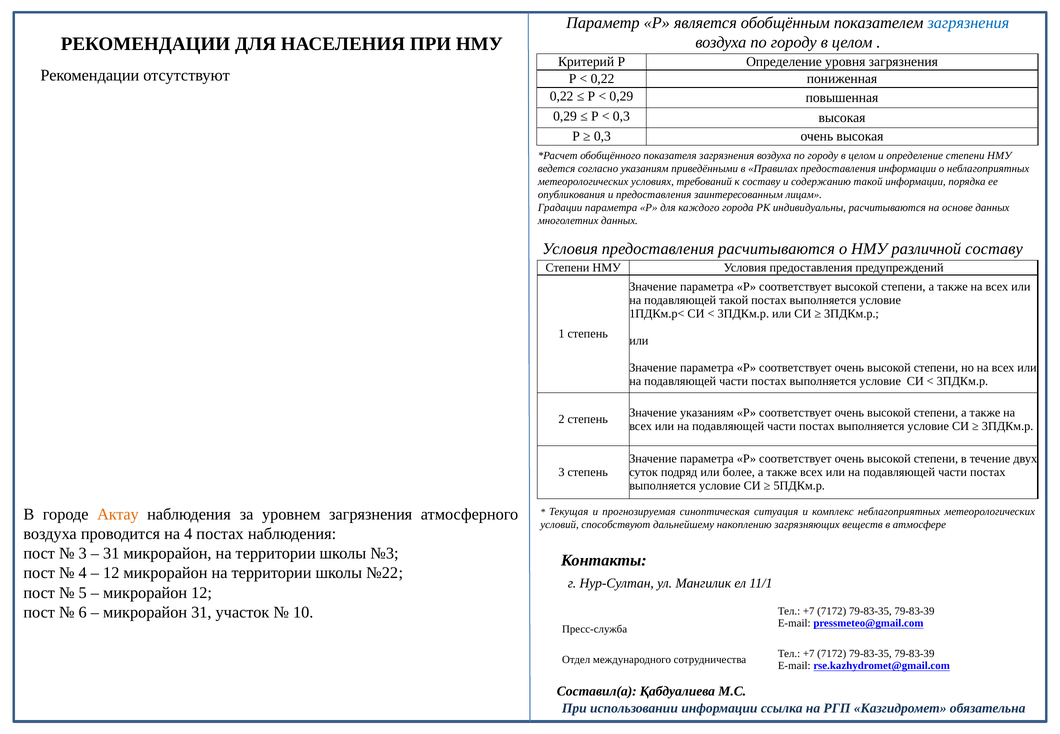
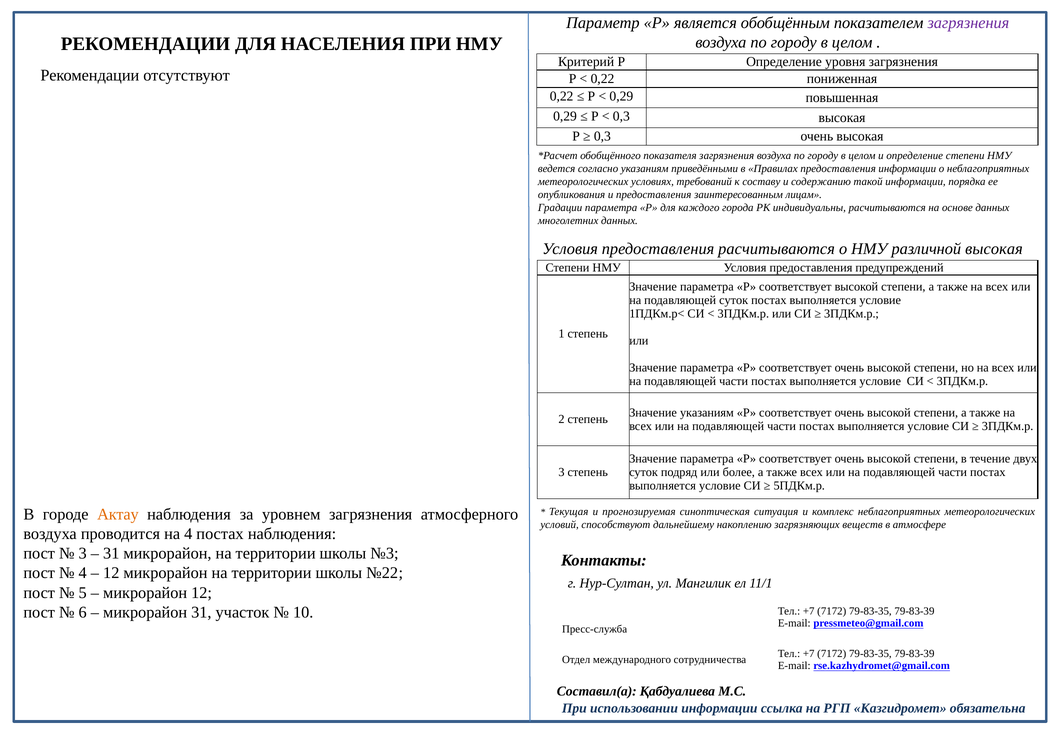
загрязнения colour: blue -> purple (968, 23)
различной составу: составу -> высокая (994, 249)
подавляющей такой: такой -> суток (734, 300)
